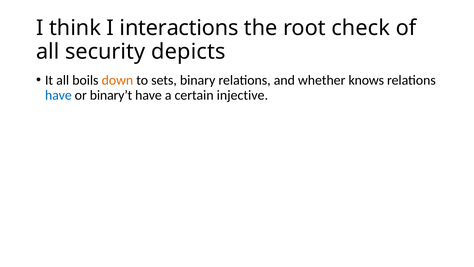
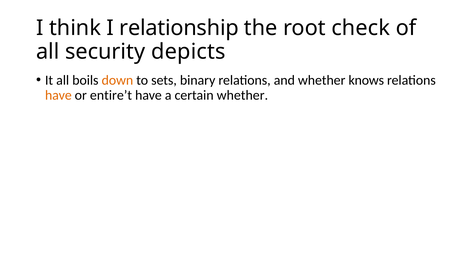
interactions: interactions -> relationship (179, 28)
have colour: blue -> orange (58, 95)
binary’t: binary’t -> entire’t (111, 95)
certain injective: injective -> whether (242, 95)
